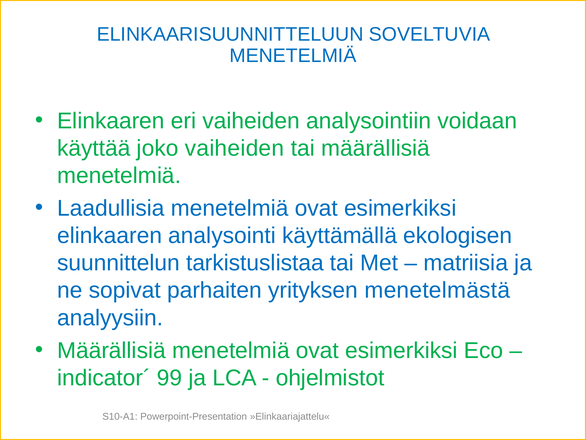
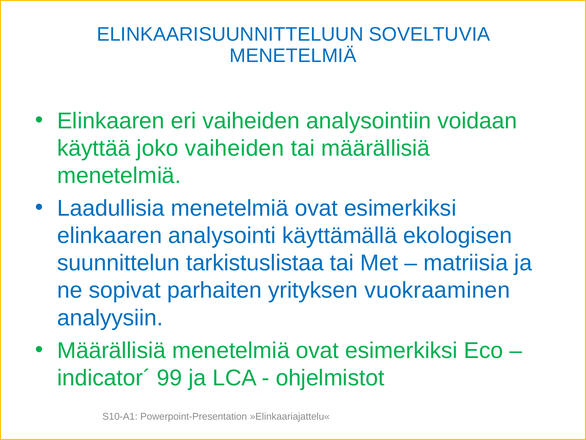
menetelmästä: menetelmästä -> vuokraaminen (437, 290)
